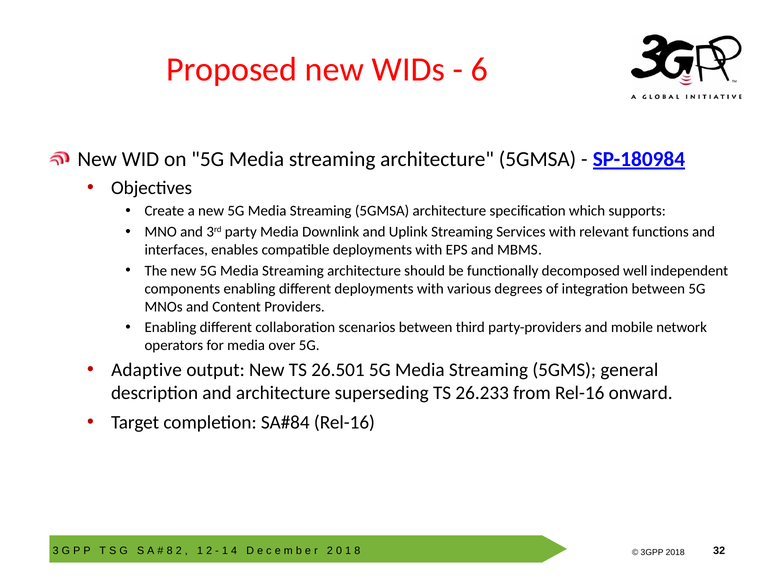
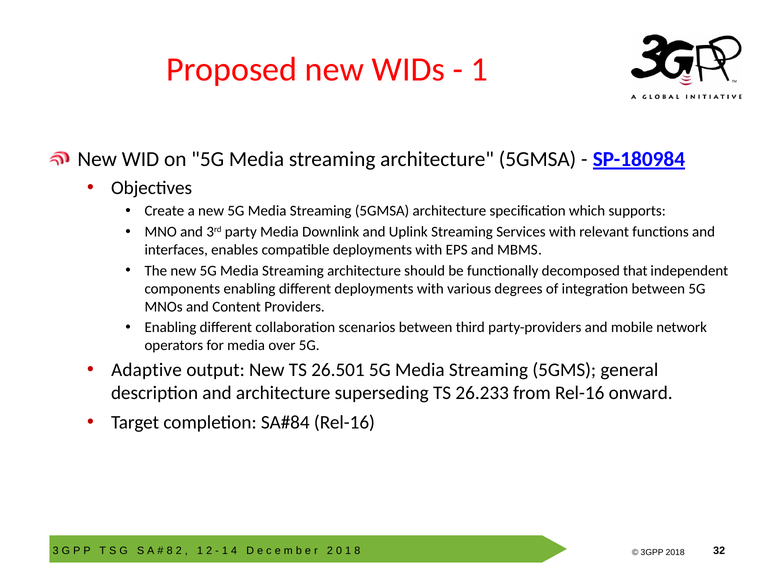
6: 6 -> 1 (480, 69)
well: well -> that (635, 270)
